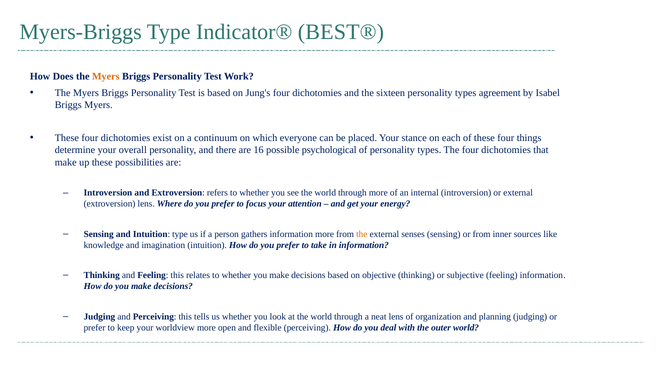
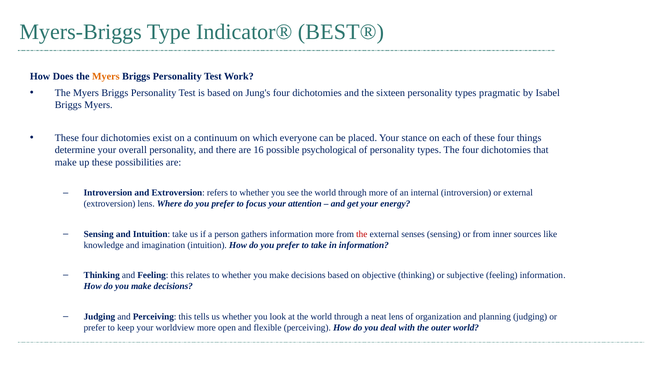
agreement: agreement -> pragmatic (500, 93)
Intuition type: type -> take (180, 234)
the colour: orange -> red (362, 234)
